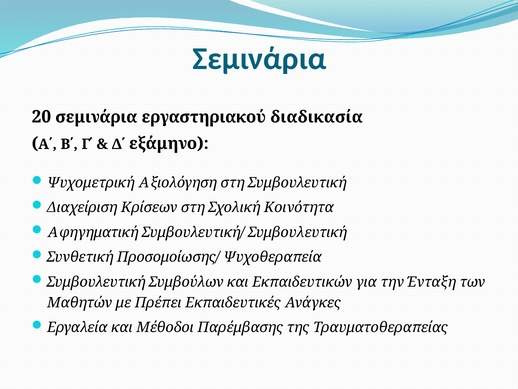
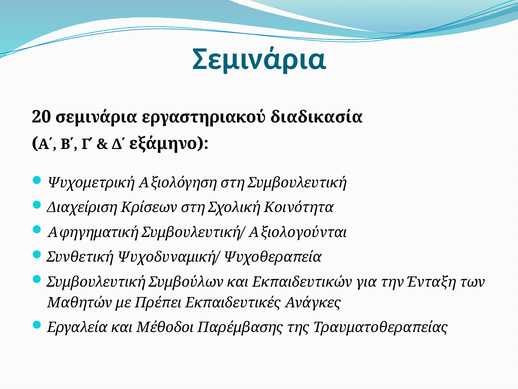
Συμβουλευτική/ Συμβουλευτική: Συμβουλευτική -> Αξιολογούνται (298, 232)
Προσομοίωσης/: Προσομοίωσης/ -> Ψυχοδυναμική/ (168, 257)
